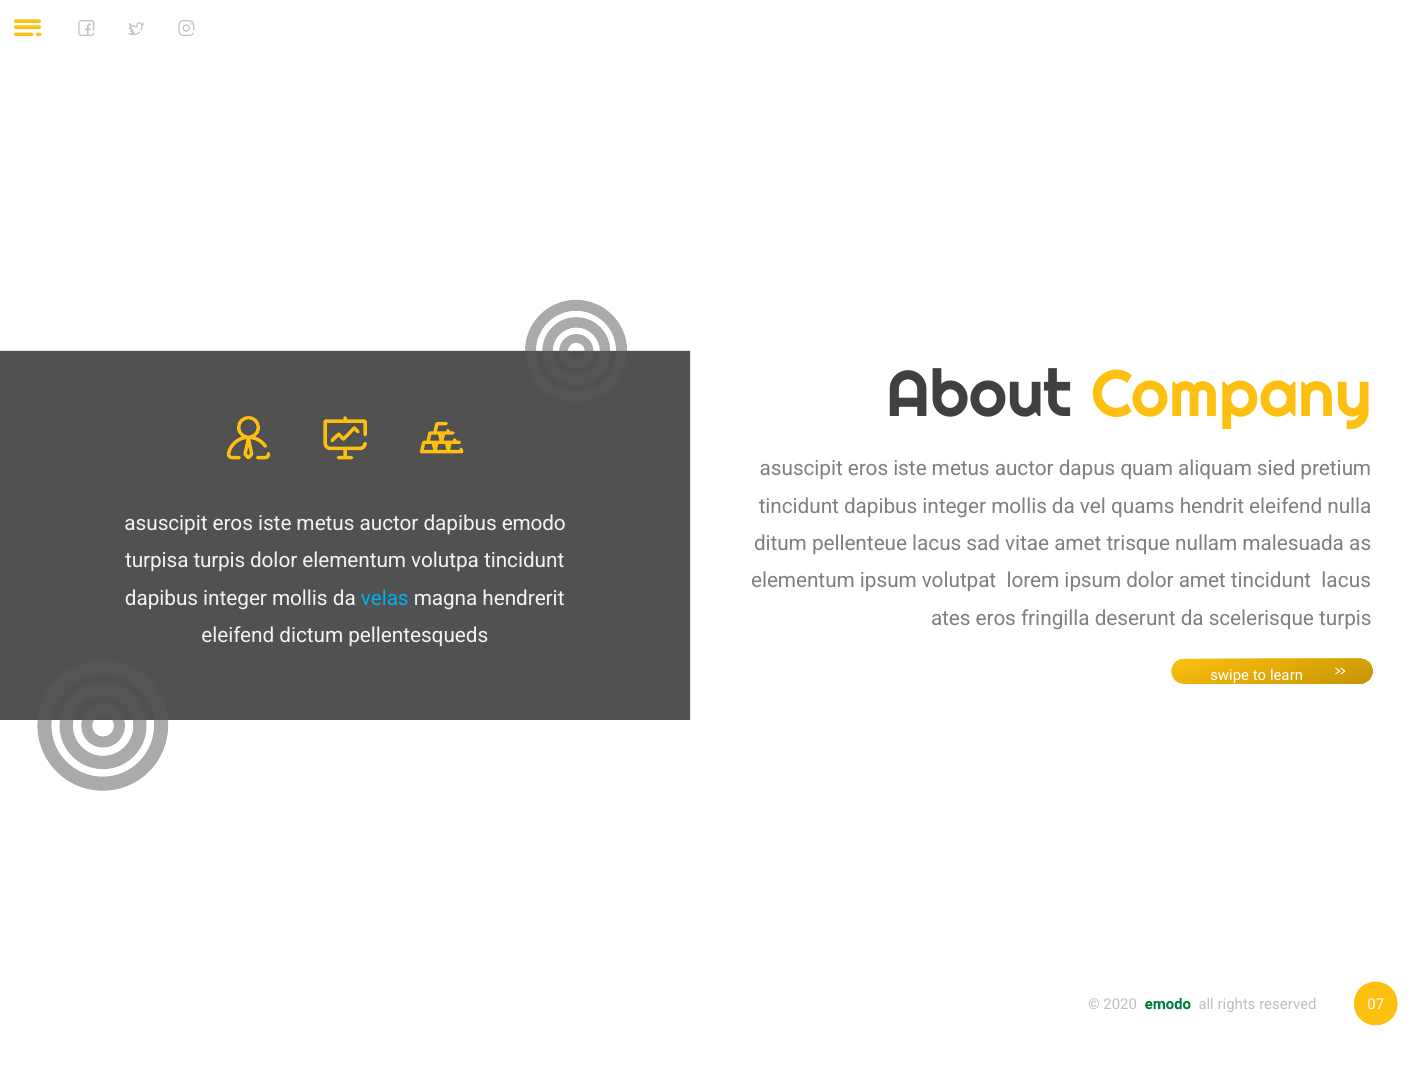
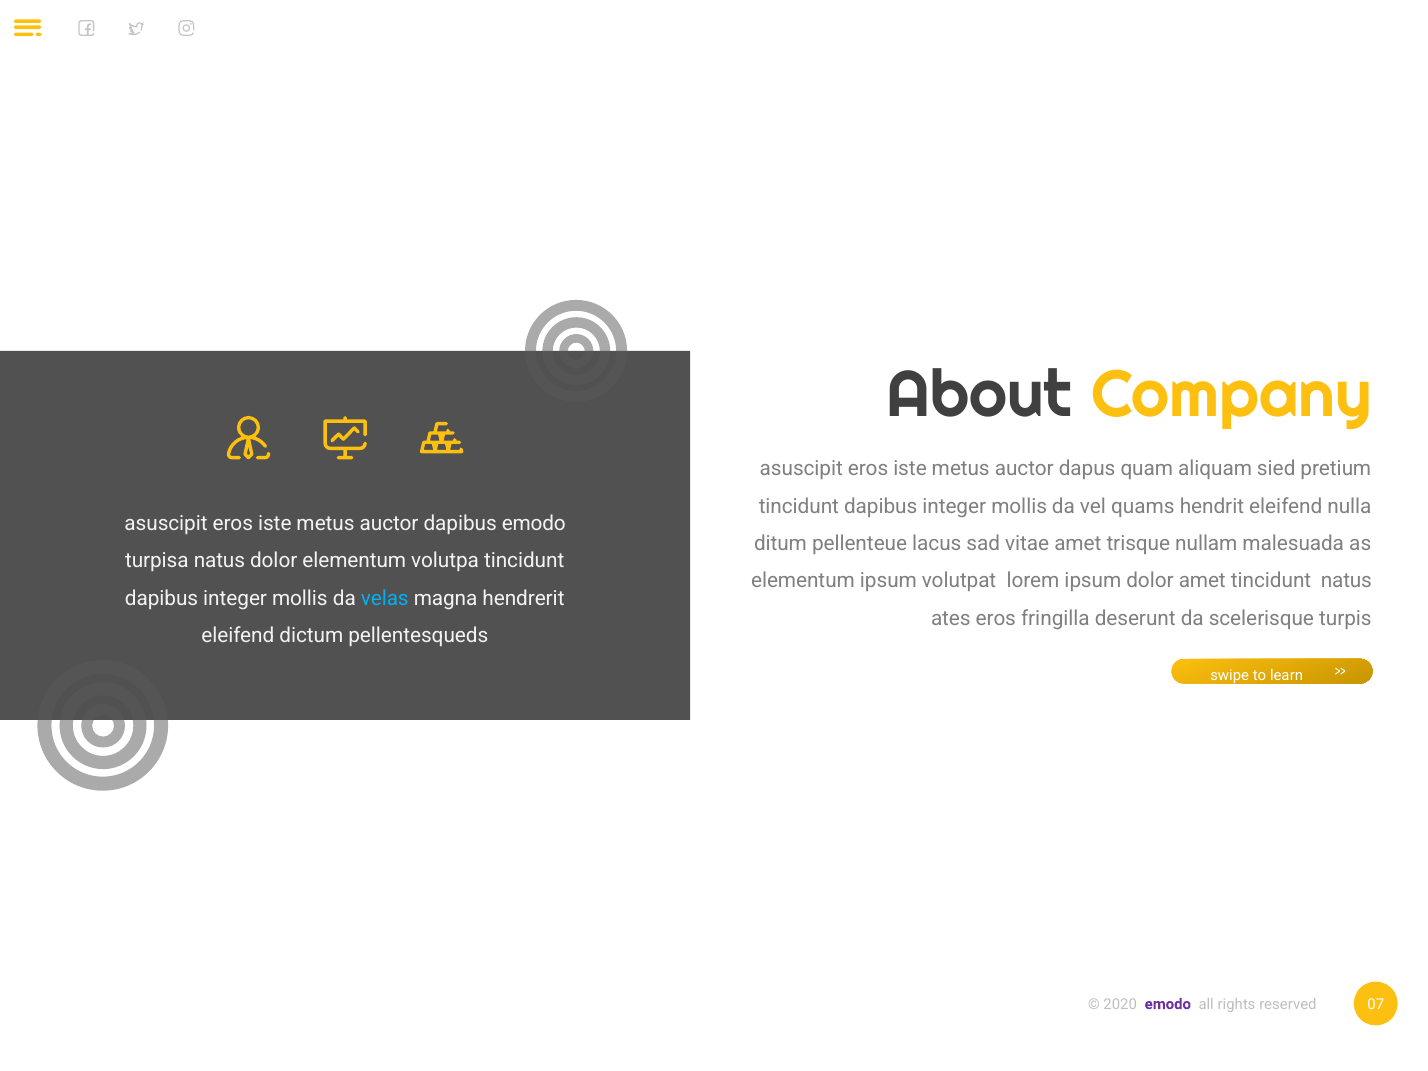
turpisa turpis: turpis -> natus (219, 561)
tincidunt lacus: lacus -> natus (1346, 581)
emodo colour: green -> purple (1168, 1004)
